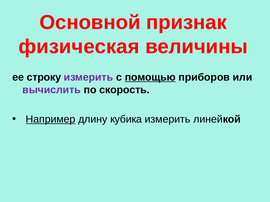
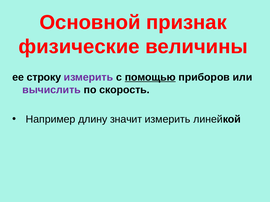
физическая: физическая -> физические (79, 47)
Например underline: present -> none (51, 119)
кубика: кубика -> значит (126, 119)
